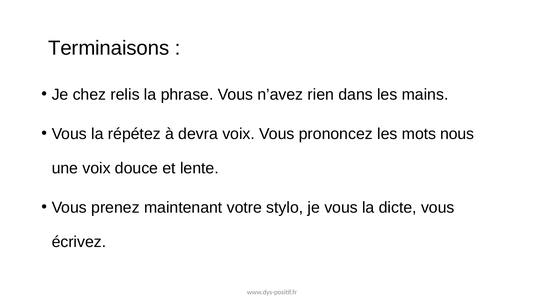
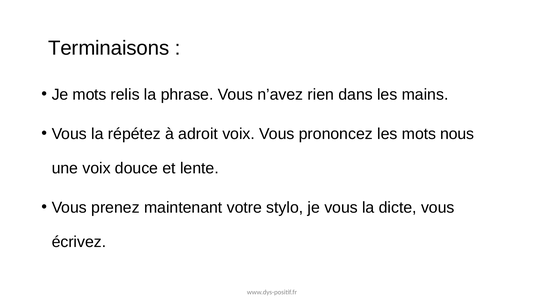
Je chez: chez -> mots (90, 94)
devra: devra -> adroit (198, 134)
